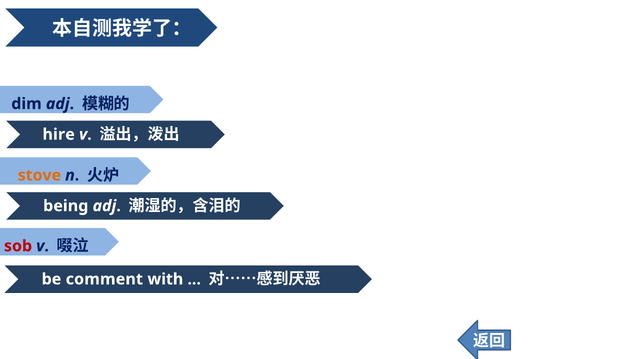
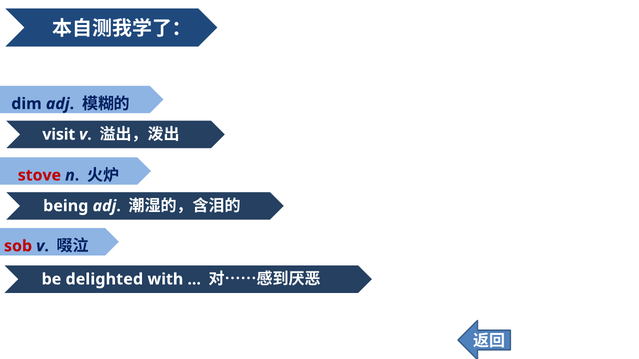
hire: hire -> visit (59, 135)
stove colour: orange -> red (39, 175)
comment: comment -> delighted (104, 280)
